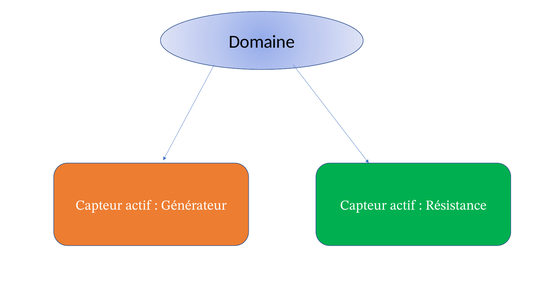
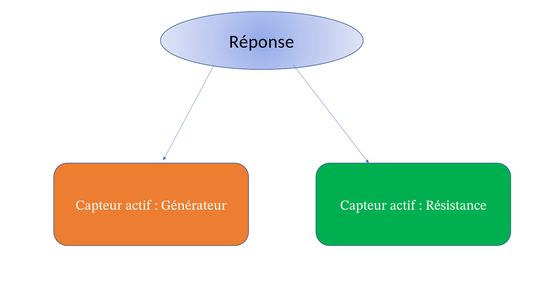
Domaine: Domaine -> Réponse (262, 42)
